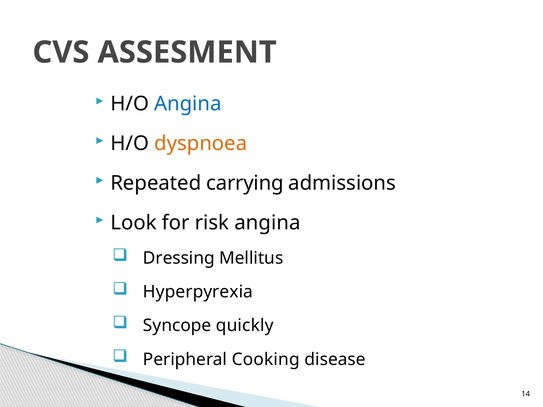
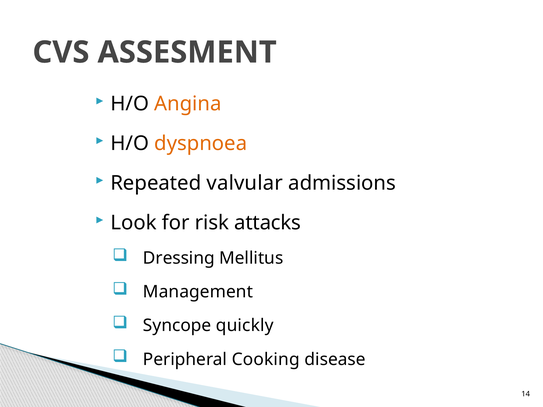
Angina colour: blue -> orange (188, 104)
carrying: carrying -> valvular (245, 183)
risk angina: angina -> attacks (268, 223)
Hyperpyrexia: Hyperpyrexia -> Management (198, 292)
